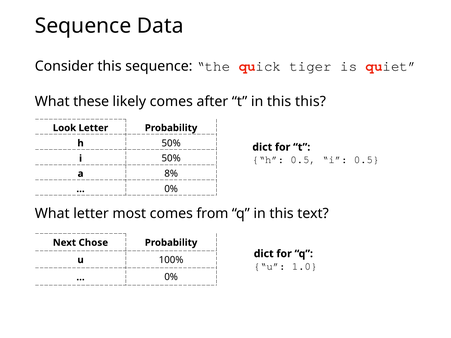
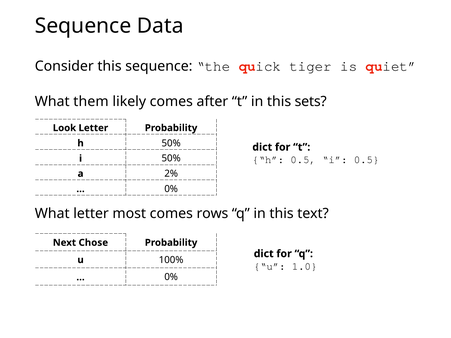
these: these -> them (91, 102)
this this: this -> sets (311, 102)
8%: 8% -> 2% (171, 174)
from: from -> rows (212, 214)
